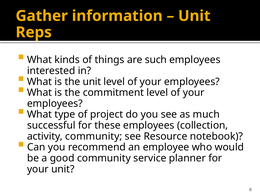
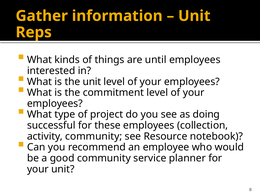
such: such -> until (156, 60)
much: much -> doing (206, 114)
